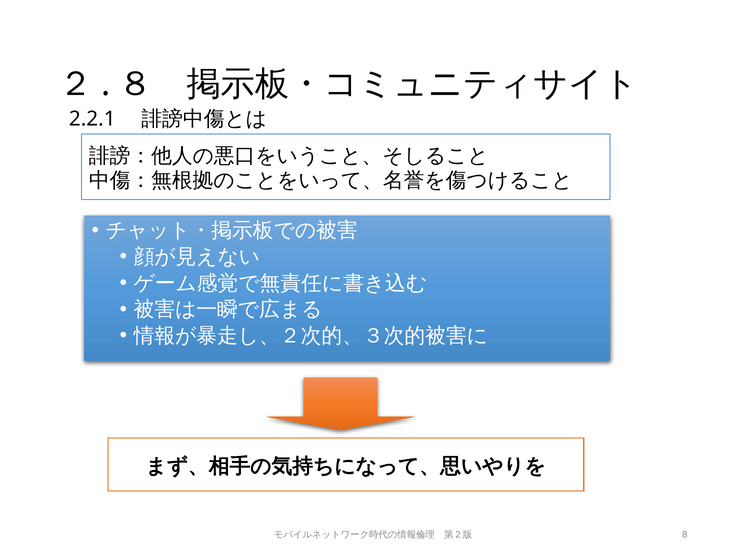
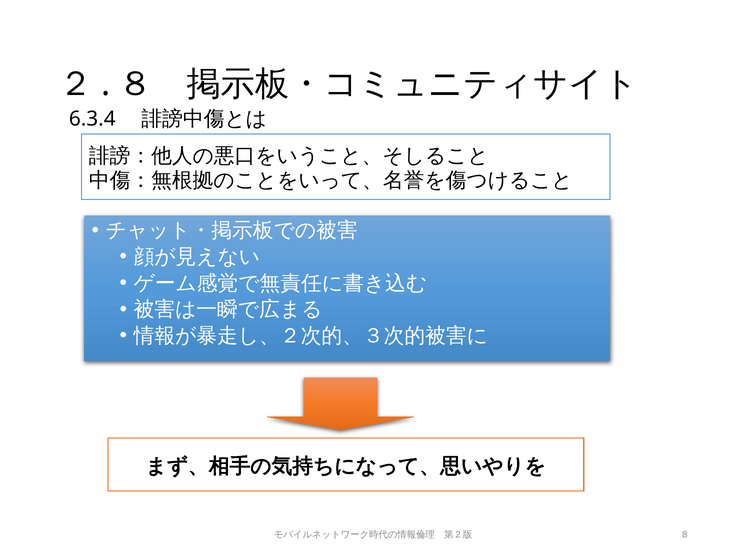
2.2.1: 2.2.1 -> 6.3.4 (92, 119)
